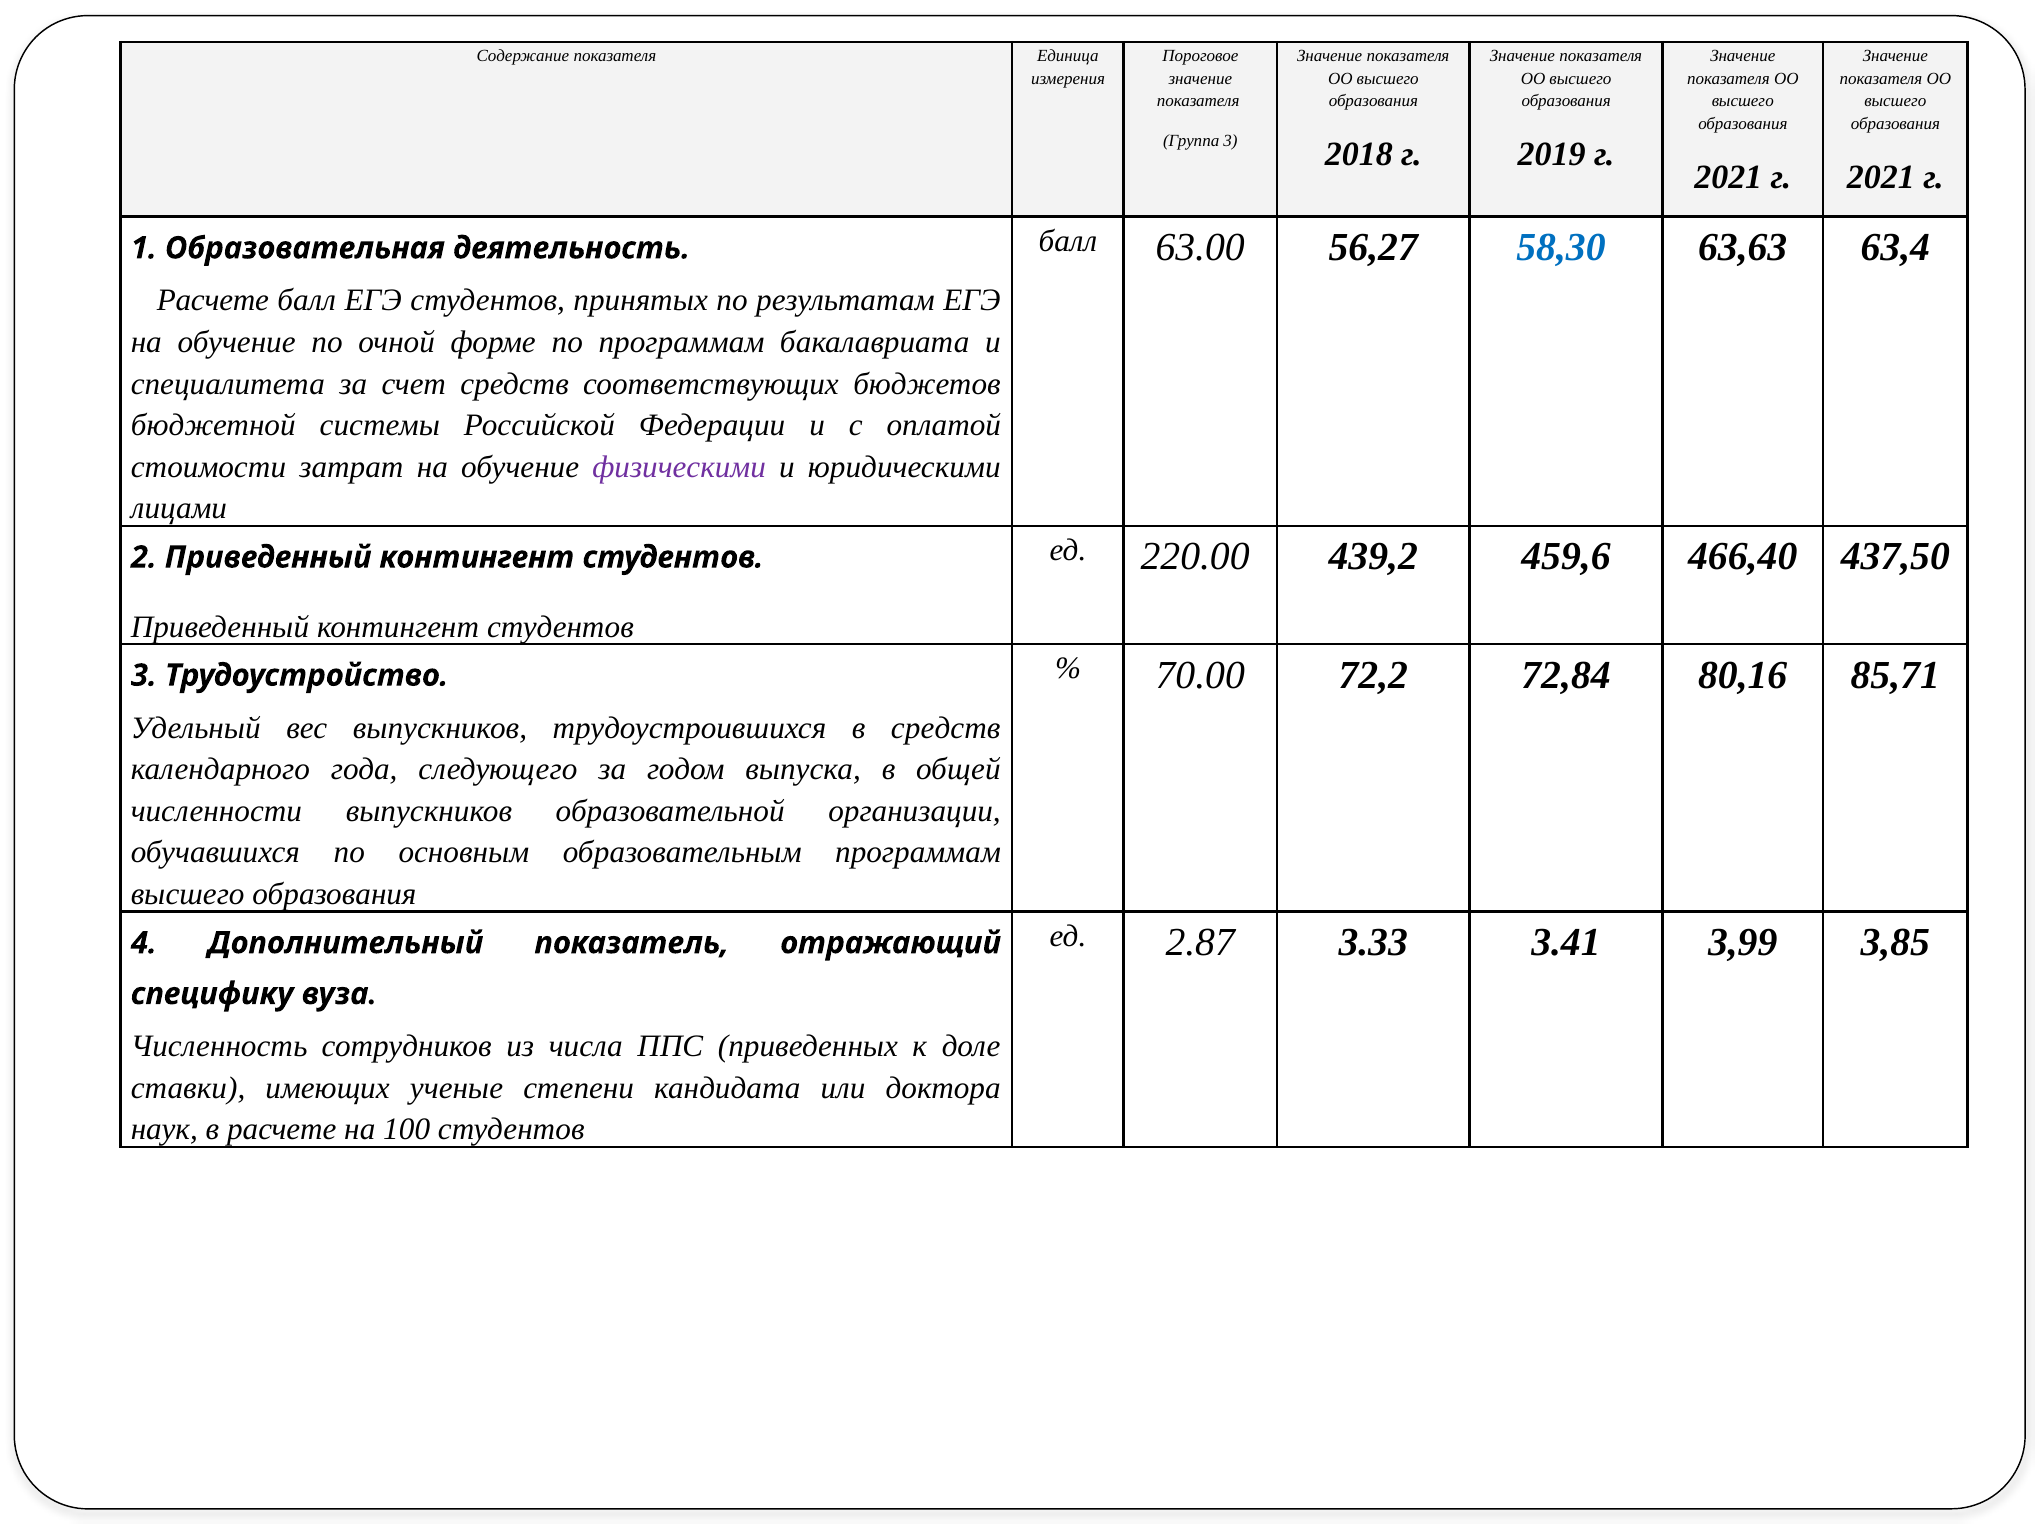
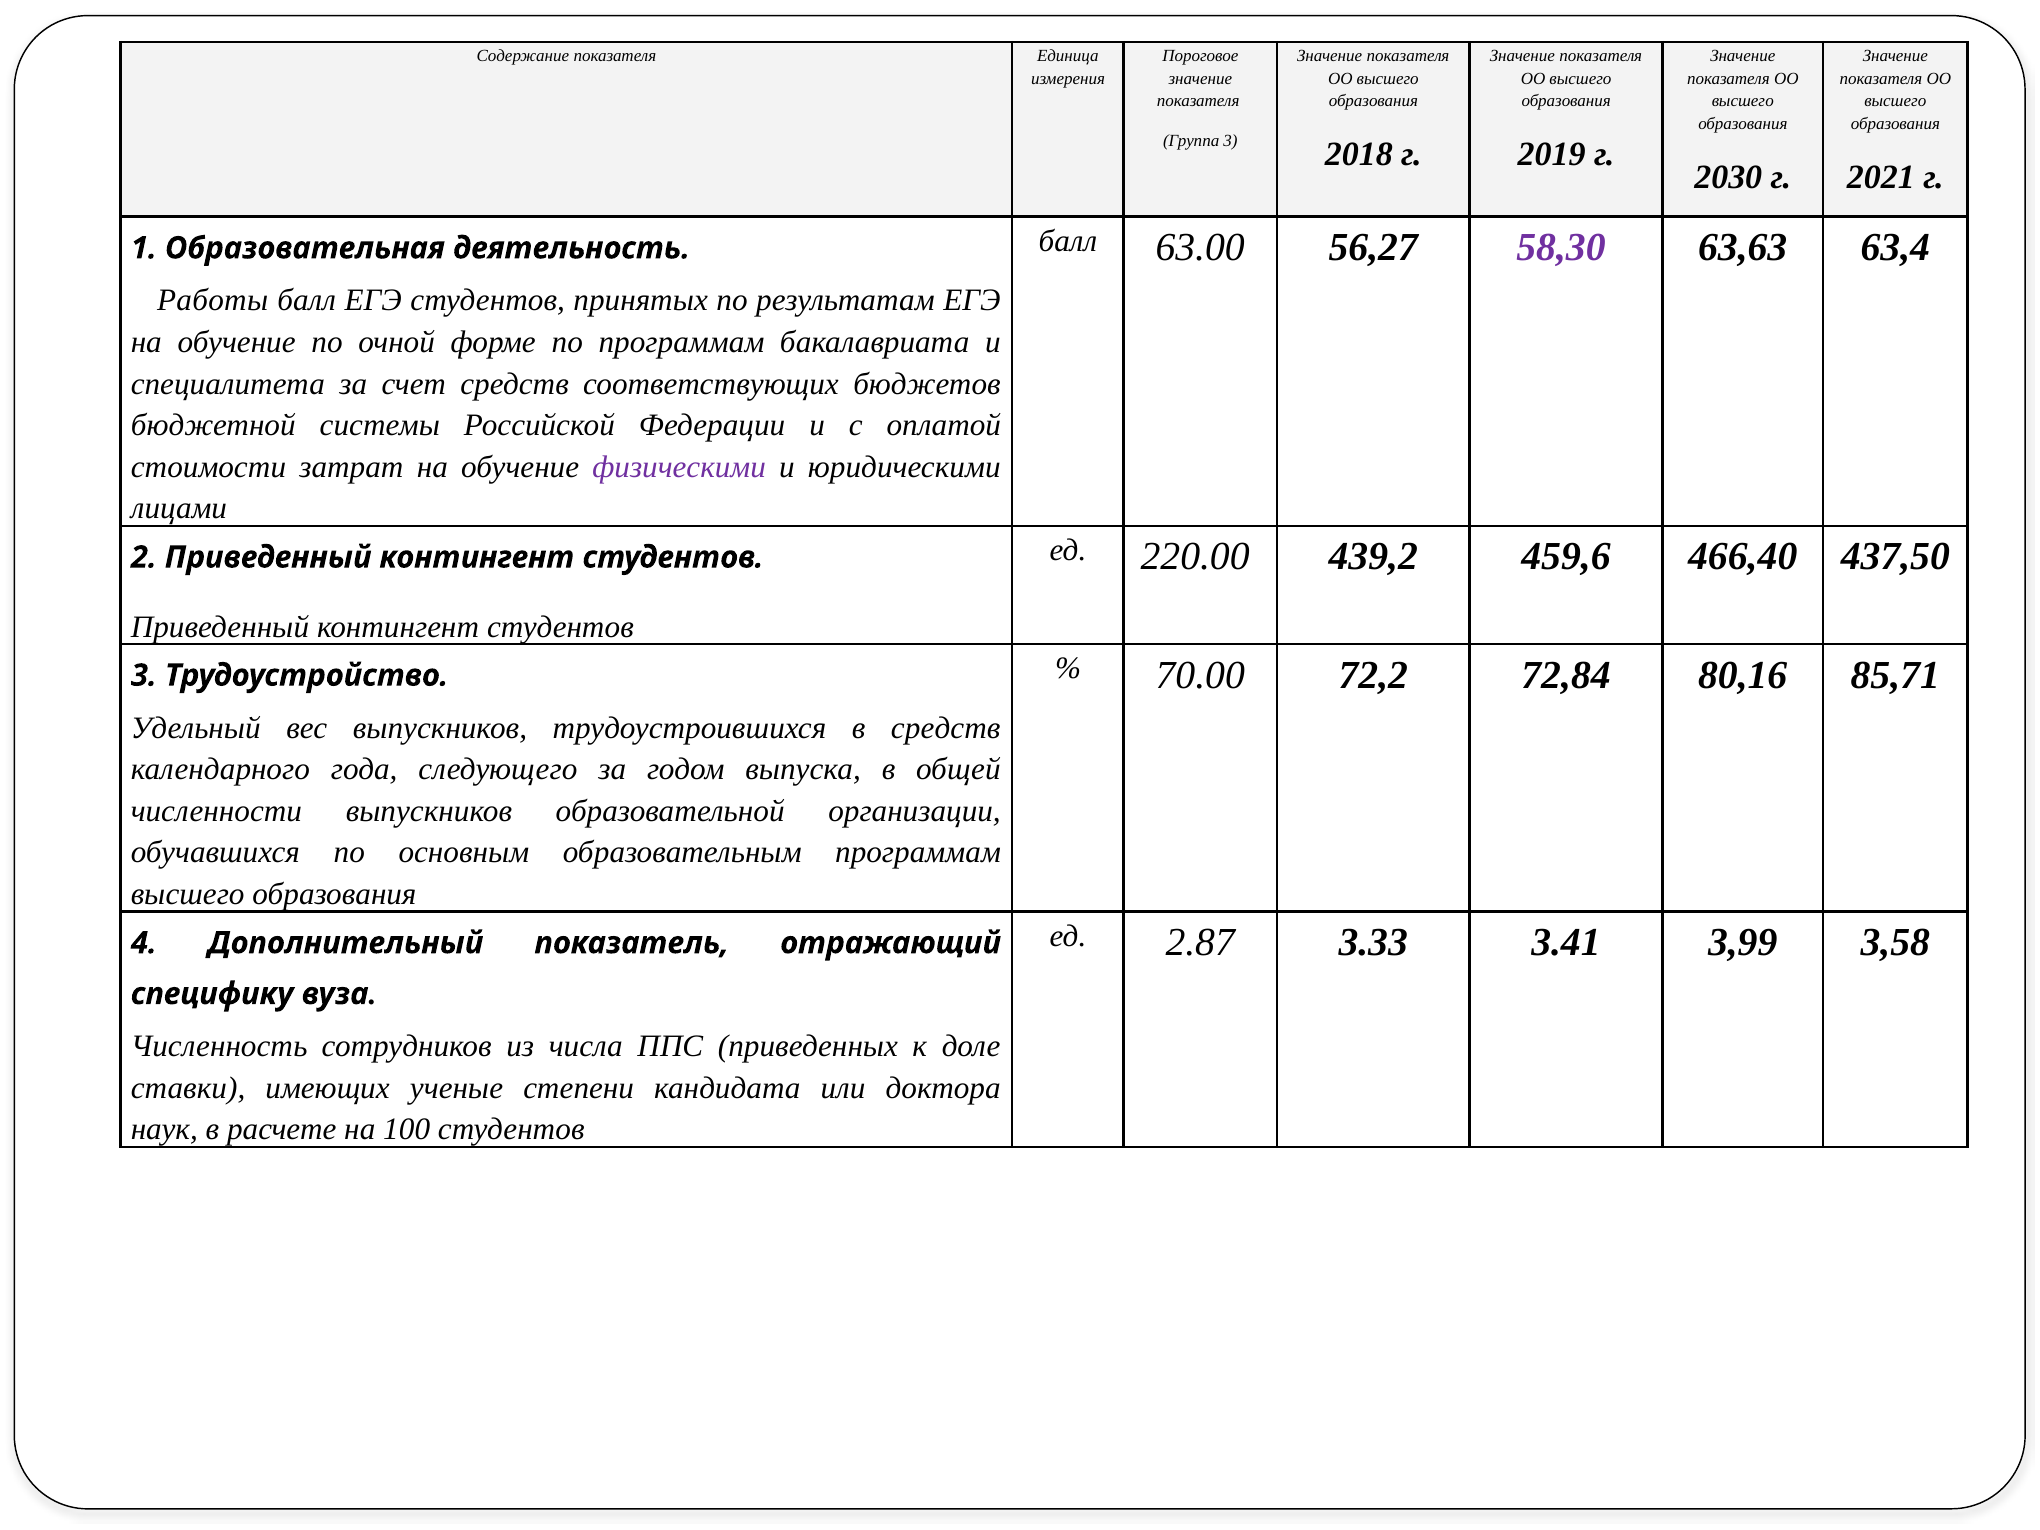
2021: 2021 -> 2030 (1728, 177)
58,30 colour: blue -> purple (1561, 248)
Расчете: Расчете -> Работы (213, 301)
3,85: 3,85 -> 3,58 (1895, 942)
